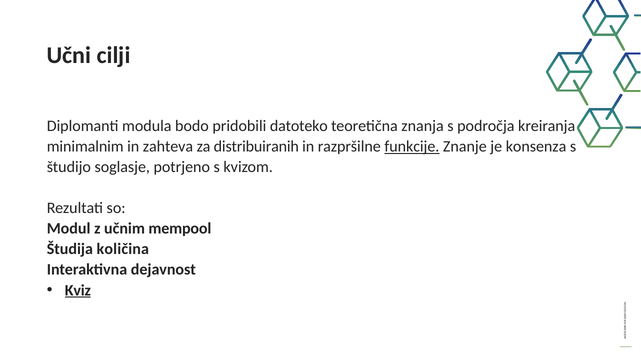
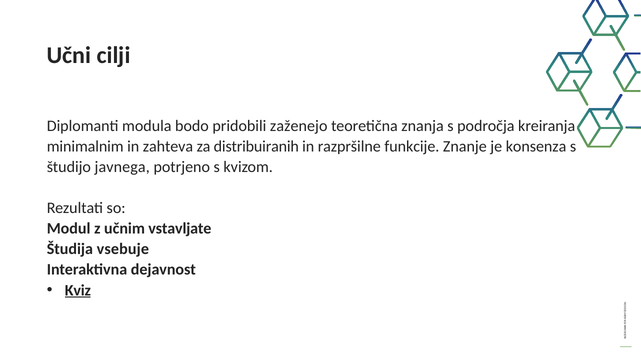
datoteko: datoteko -> zaženejo (299, 126)
funkcije underline: present -> none (412, 147)
soglasje: soglasje -> javnega (122, 167)
mempool: mempool -> vstavljate (180, 229)
količina: količina -> vsebuje (123, 250)
